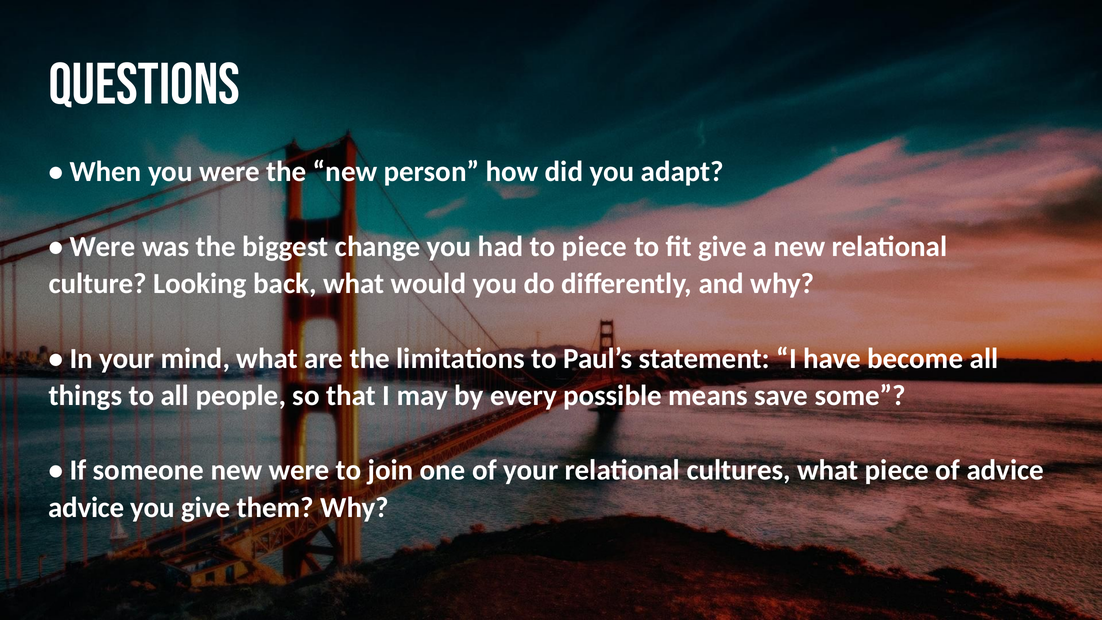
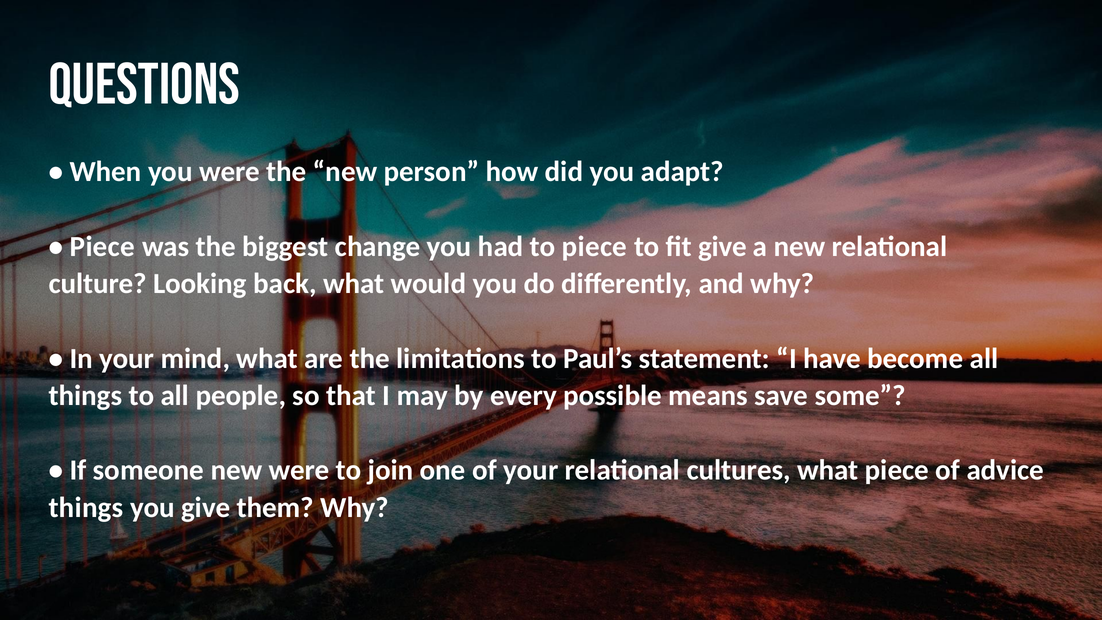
Were: Were -> Piece (102, 246)
advice: advice -> things (86, 508)
